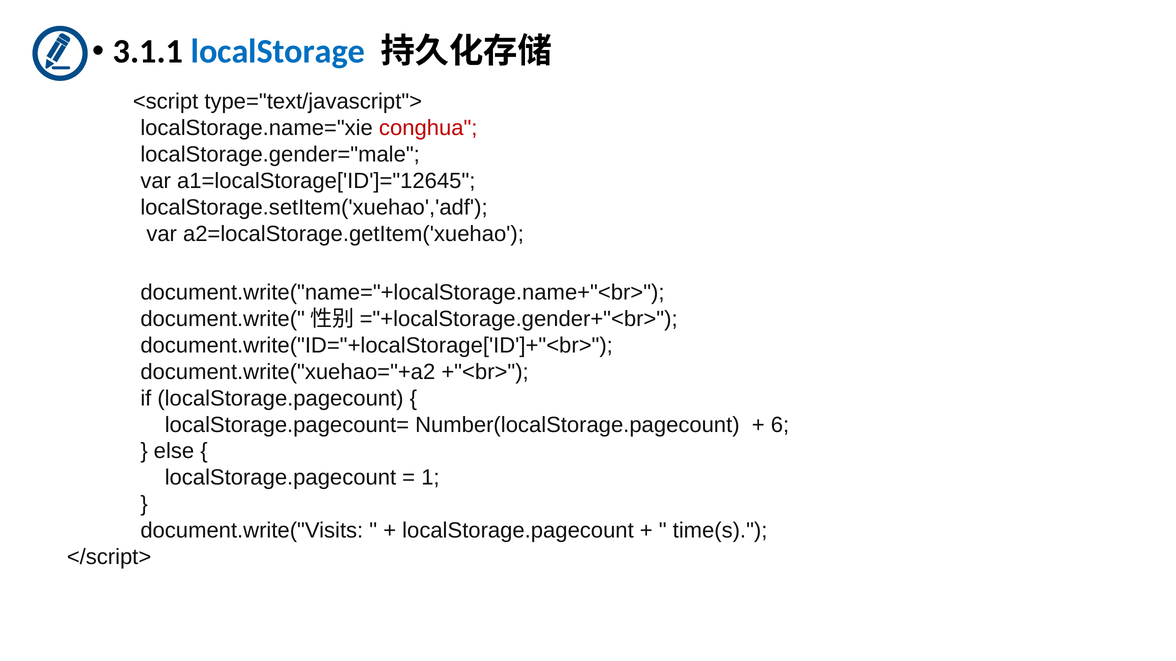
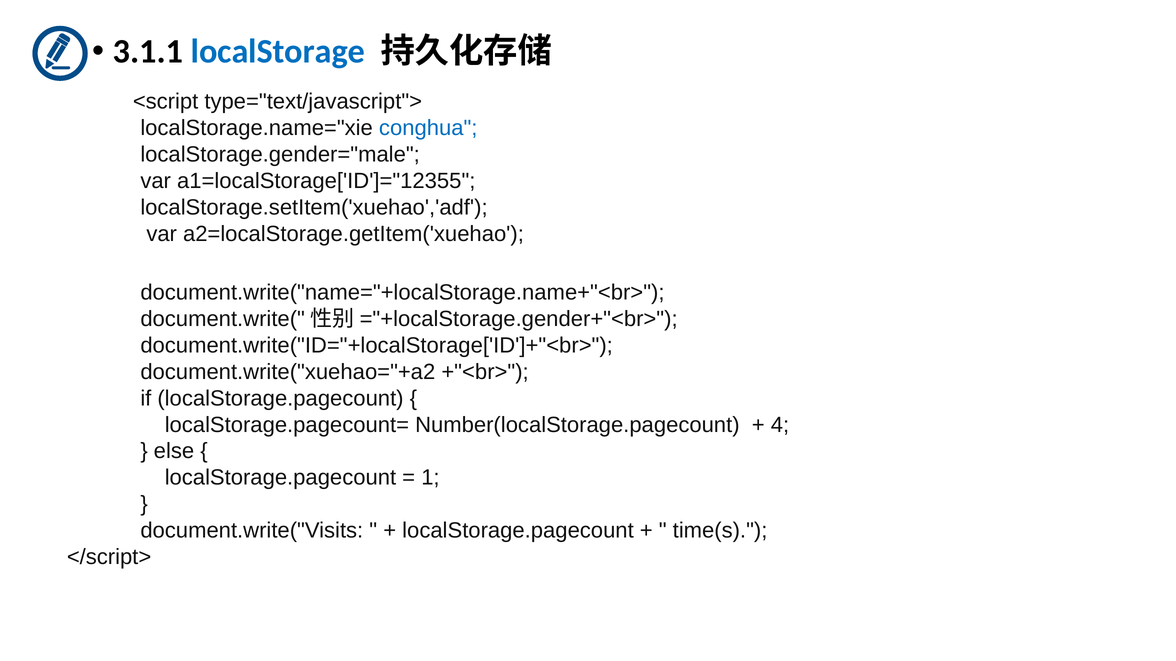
conghua colour: red -> blue (428, 128)
a1=localStorage['ID']="12645: a1=localStorage['ID']="12645 -> a1=localStorage['ID']="12355 (326, 181)
6: 6 -> 4 (780, 425)
